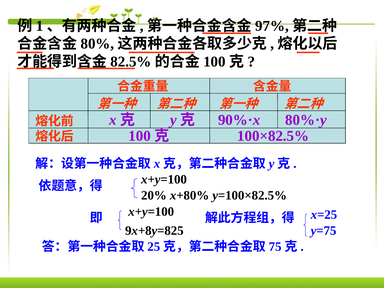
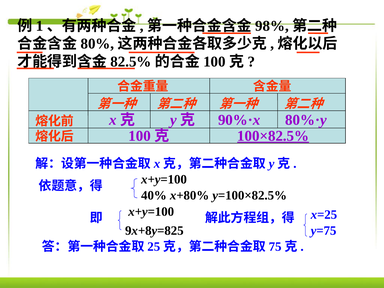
97%: 97% -> 98% (272, 26)
100×82.5% underline: none -> present (273, 136)
20%: 20% -> 40% (154, 196)
